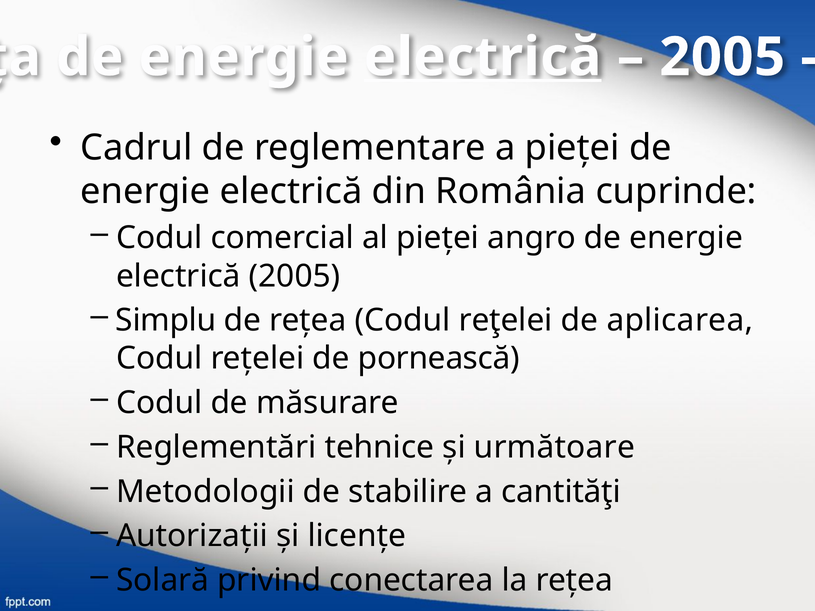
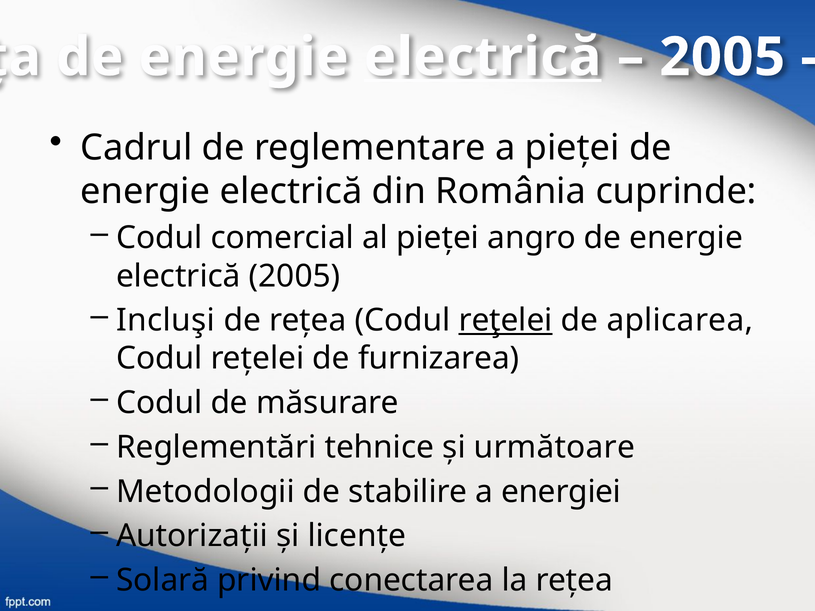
Simplu: Simplu -> Incluşi (166, 321)
reţelei underline: none -> present (506, 321)
pornească: pornească -> furnizarea (439, 359)
cantităţi: cantităţi -> energiei (561, 492)
